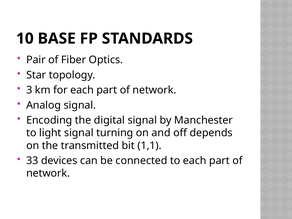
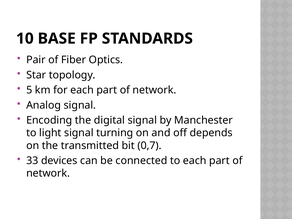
3: 3 -> 5 (29, 90)
1,1: 1,1 -> 0,7 (149, 146)
